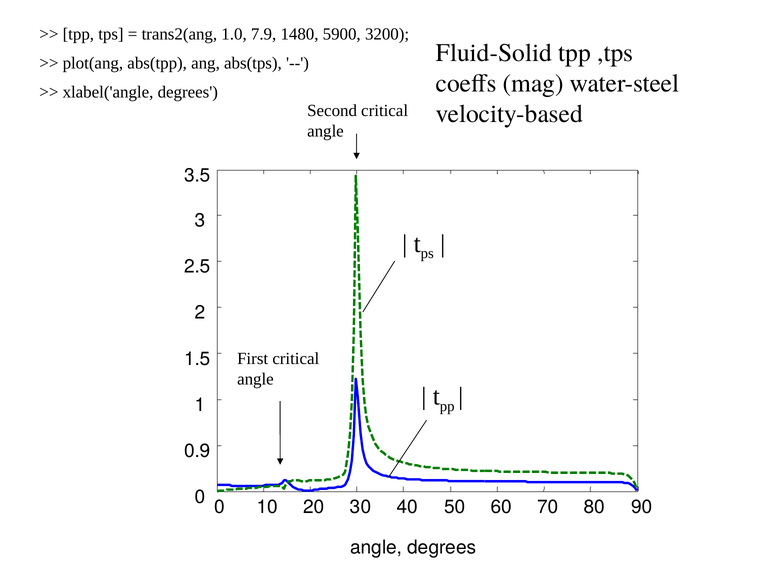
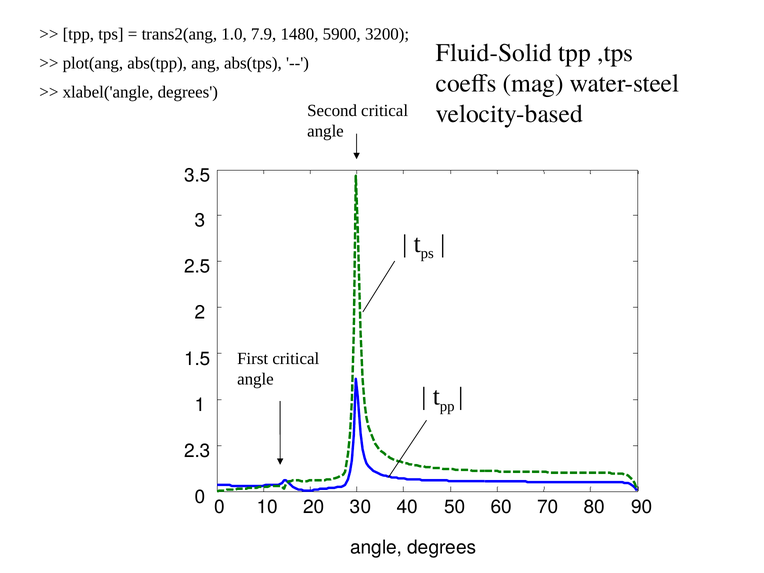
0.9: 0.9 -> 2.3 (197, 451)
